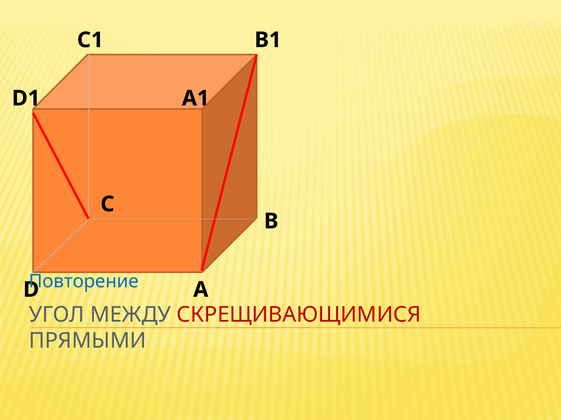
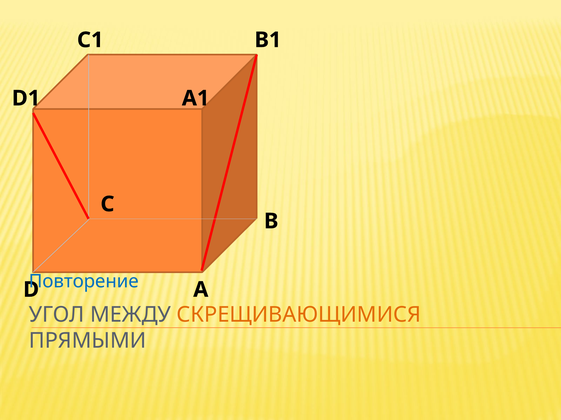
СКРЕЩИВАЮЩИМИСЯ colour: red -> orange (299, 315)
